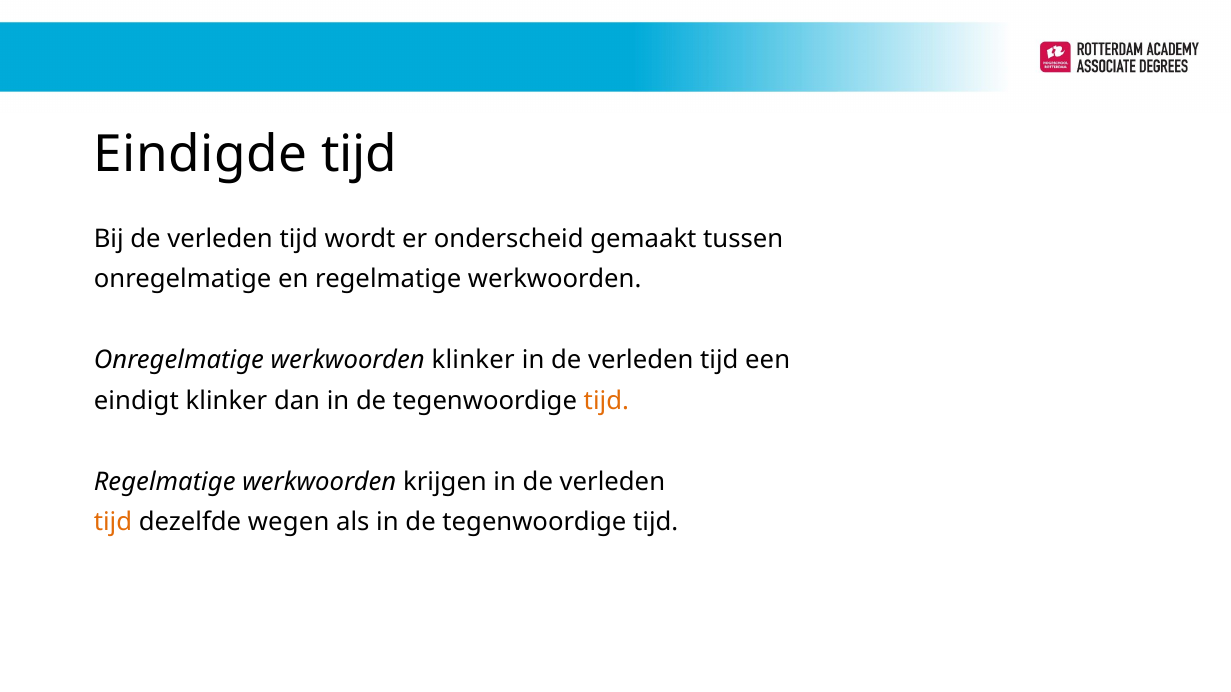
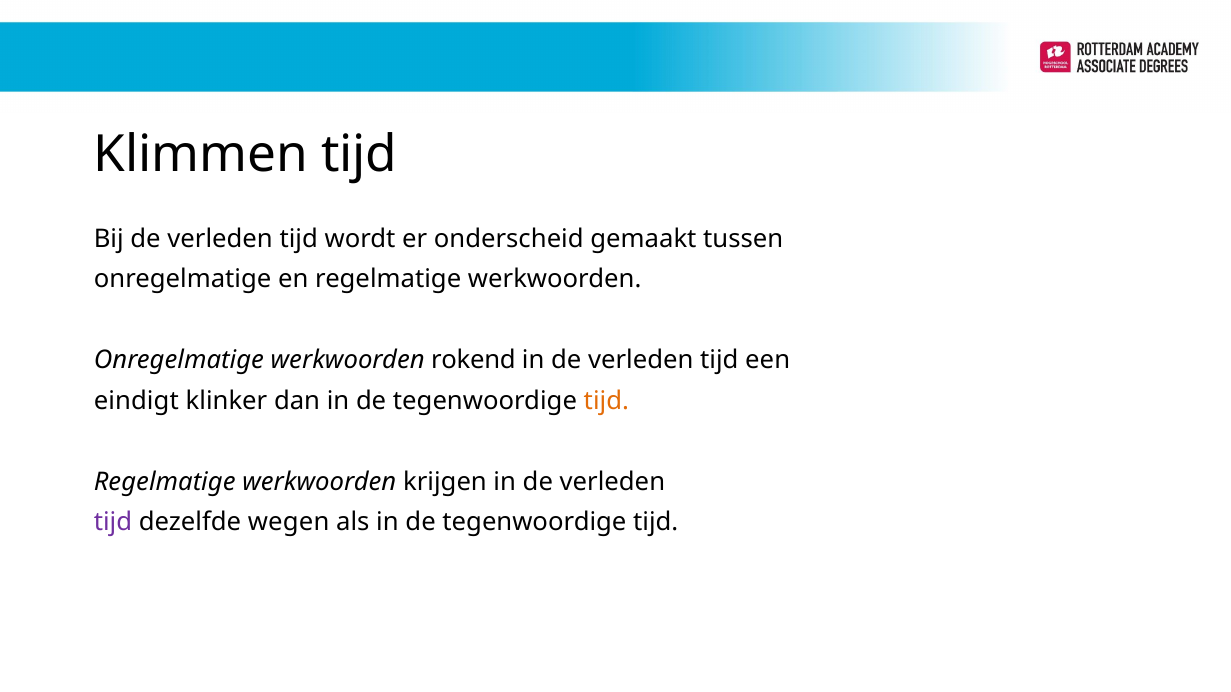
Eindigde: Eindigde -> Klimmen (201, 155)
werkwoorden klinker: klinker -> rokend (473, 361)
tijd colour: orange -> purple (113, 523)
